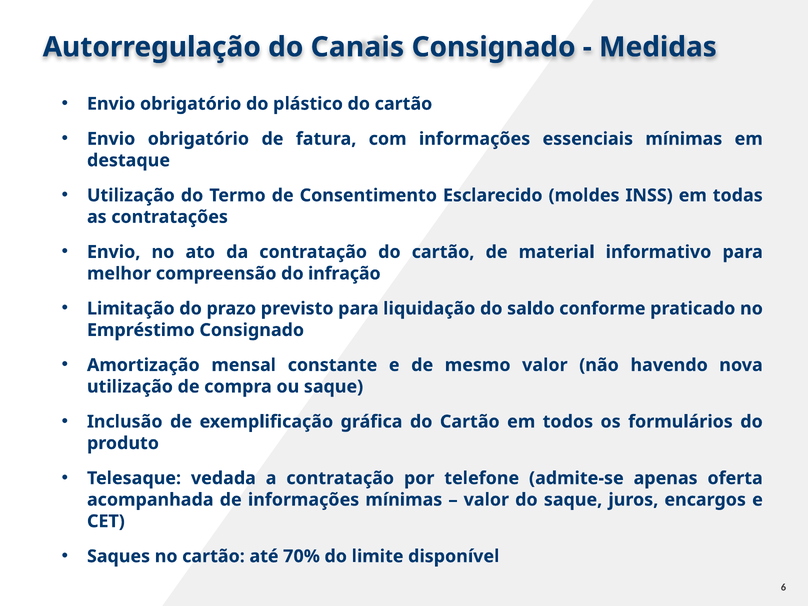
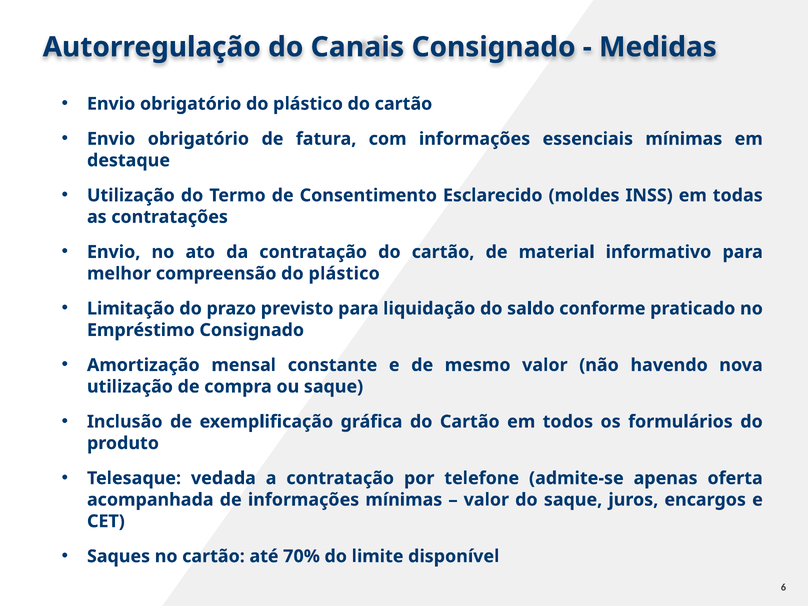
compreensão do infração: infração -> plástico (344, 274)
